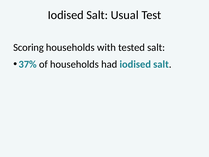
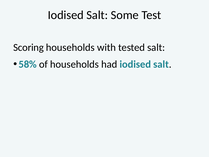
Usual: Usual -> Some (125, 15)
37%: 37% -> 58% (28, 64)
